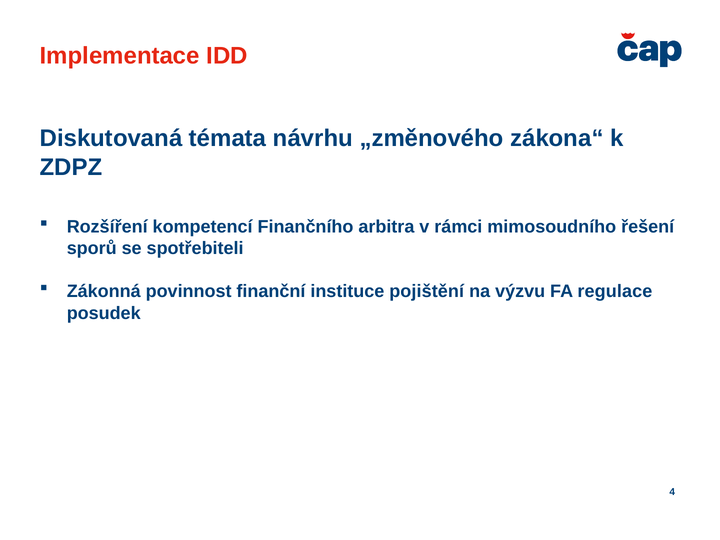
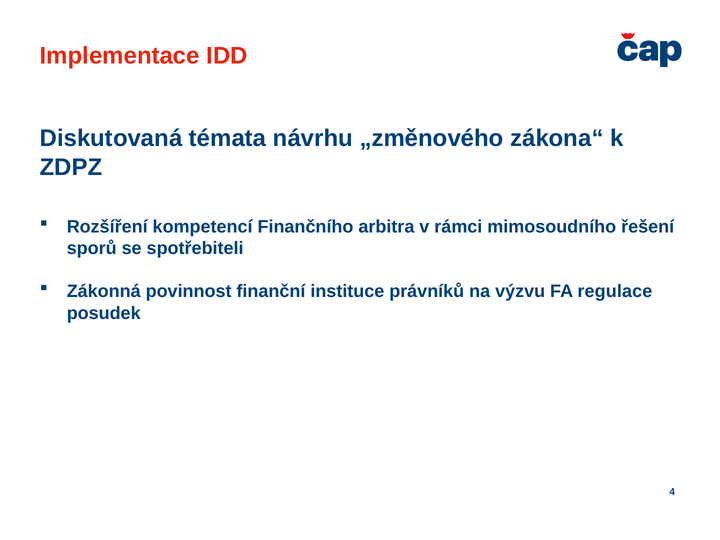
pojištění: pojištění -> právníků (427, 291)
